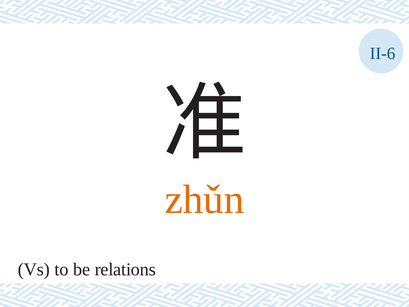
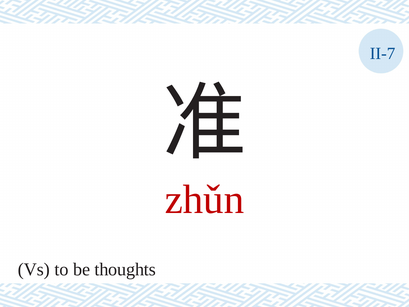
II-6: II-6 -> II-7 (383, 54)
zhǔn colour: orange -> red (204, 200)
relations: relations -> thoughts (125, 269)
